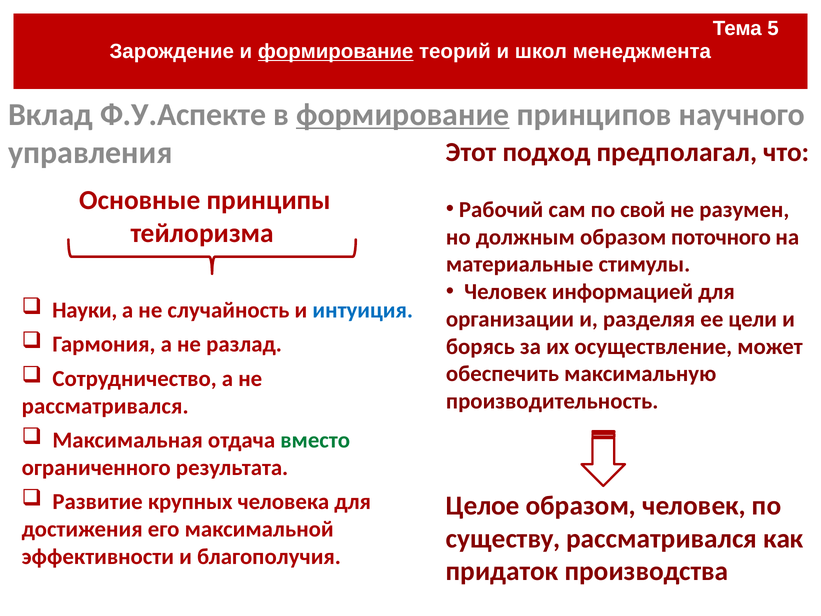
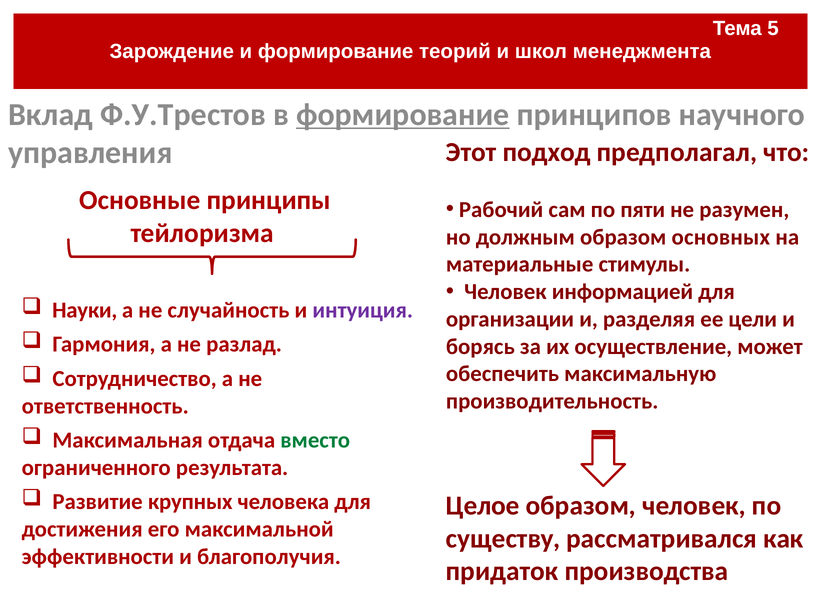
формирование underline: present -> none (336, 52)
Ф.У.Аспекте: Ф.У.Аспекте -> Ф.У.Трестов (183, 114)
свой: свой -> пяти (643, 210)
поточного: поточного -> основных (721, 237)
интуиция colour: blue -> purple (363, 310)
рассматривался: рассматривался -> ответственность (105, 406)
